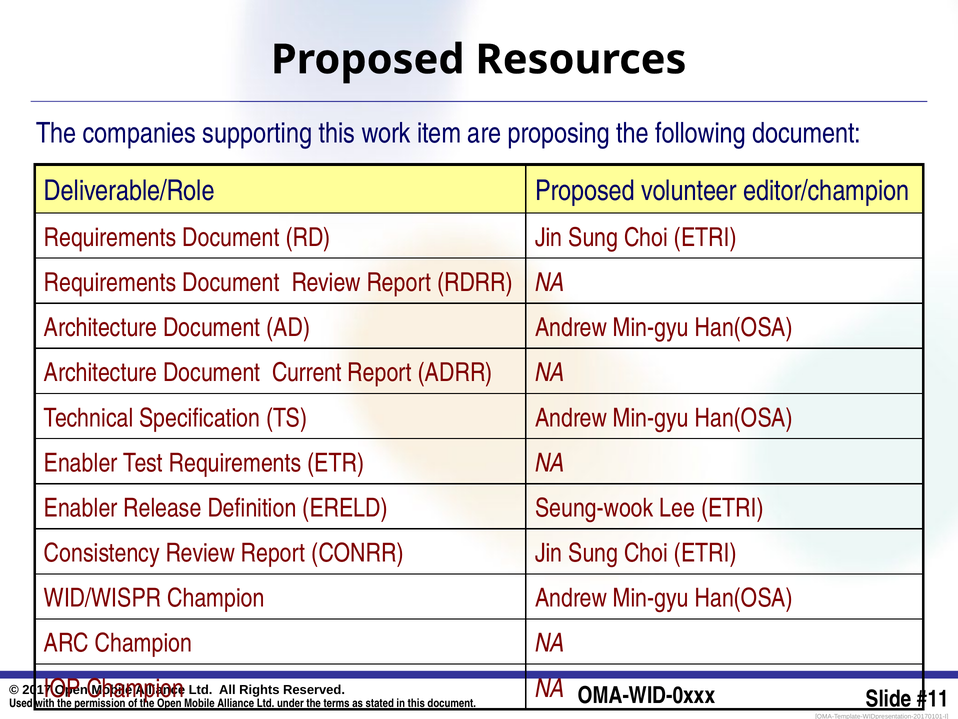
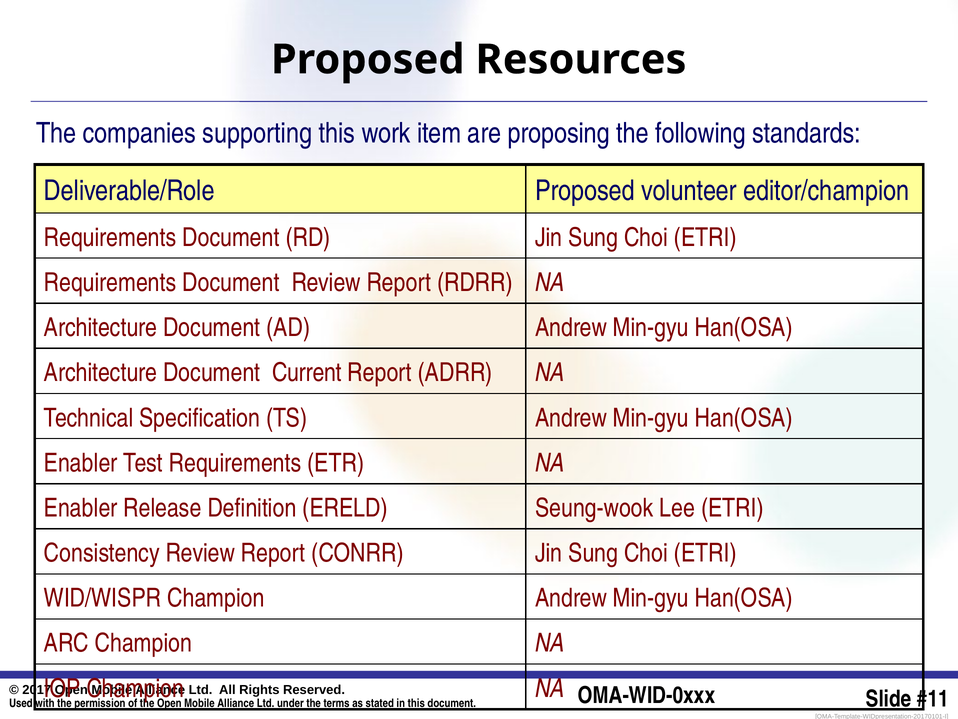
following document: document -> standards (807, 133)
